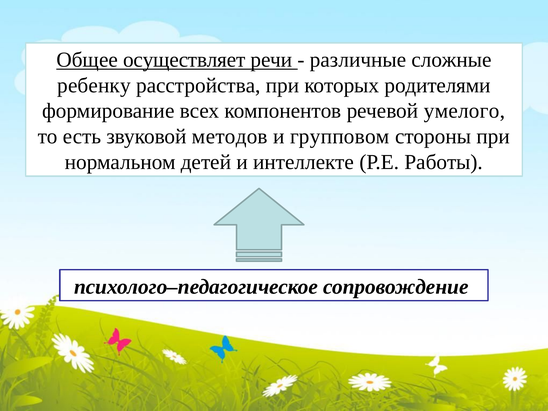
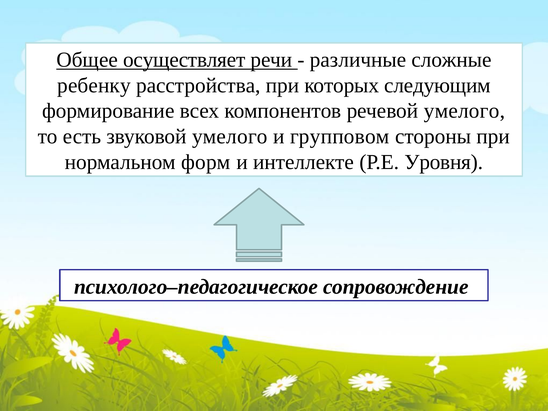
родителями: родителями -> следующим (438, 85)
звуковой методов: методов -> умелого (230, 137)
детей: детей -> форм (206, 162)
Работы: Работы -> Уровня (444, 162)
